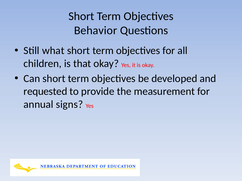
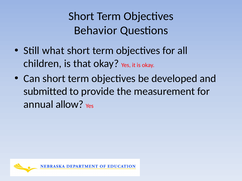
requested: requested -> submitted (45, 92)
signs: signs -> allow (70, 105)
